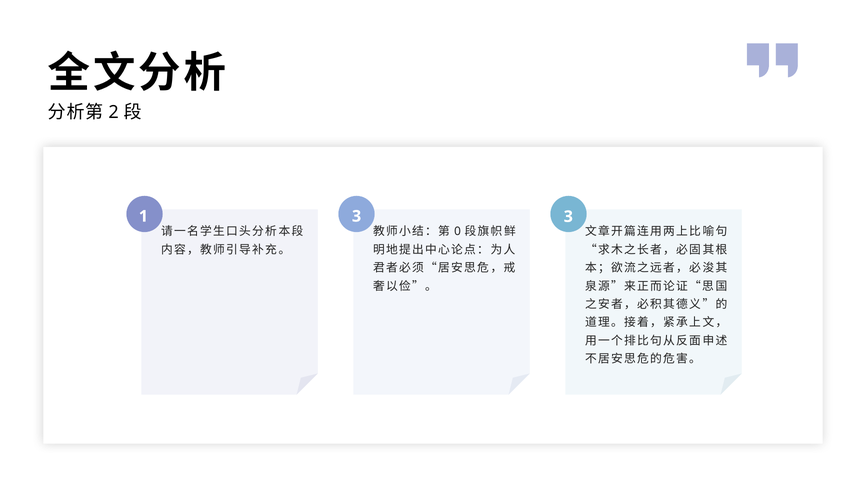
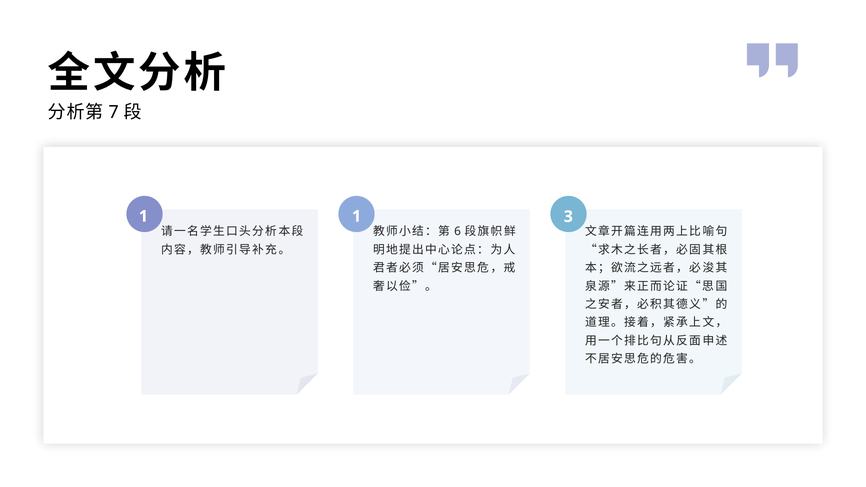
2: 2 -> 7 (114, 112)
1 3: 3 -> 1 (357, 216)
0: 0 -> 6 (458, 232)
